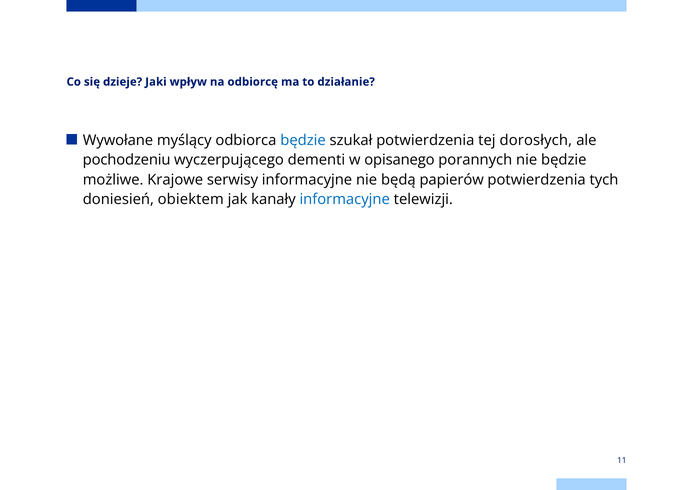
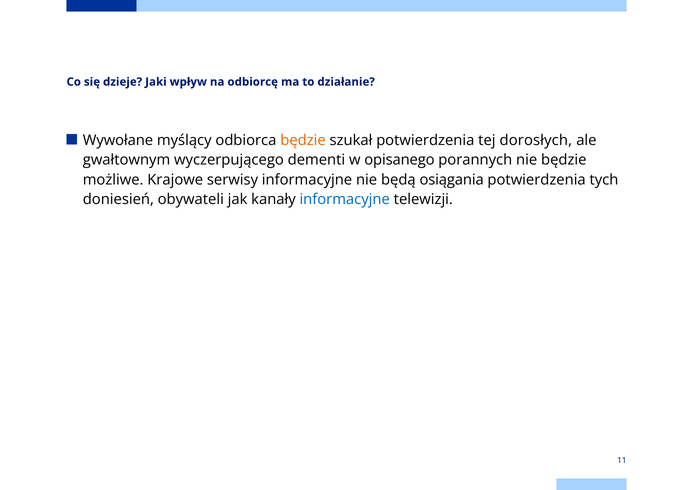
będzie colour: blue -> orange (303, 140)
pochodzeniu: pochodzeniu -> gwałtownym (127, 160)
papierów: papierów -> osiągania (452, 180)
obiektem: obiektem -> obywateli (191, 200)
